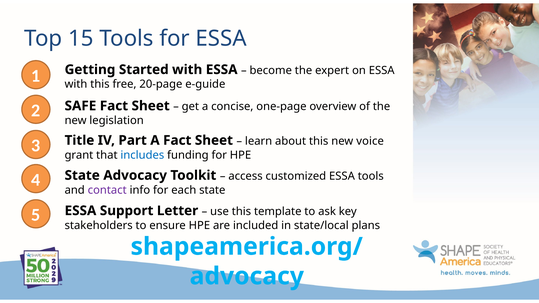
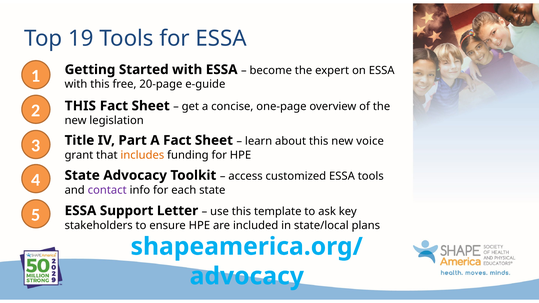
15: 15 -> 19 (81, 39)
SAFE: SAFE -> THIS (80, 106)
includes colour: blue -> orange (142, 155)
